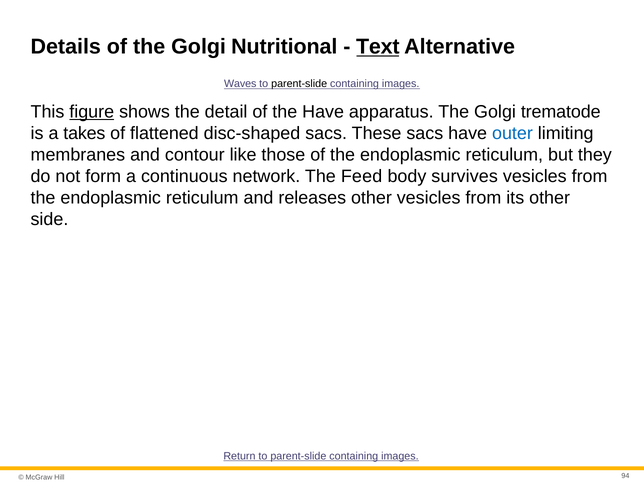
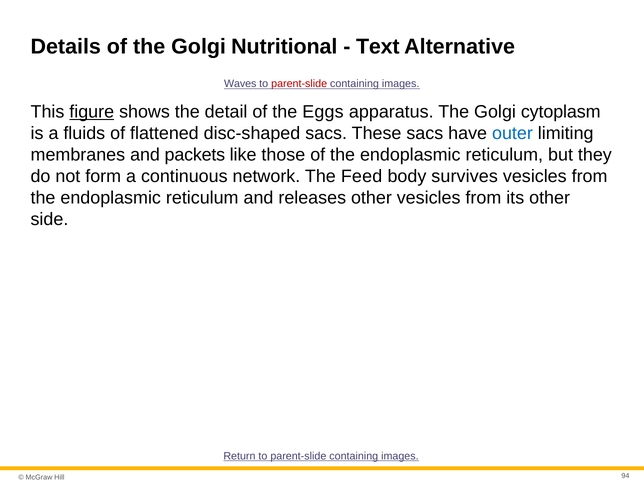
Text underline: present -> none (378, 47)
parent-slide colour: black -> red (299, 84)
the Have: Have -> Eggs (323, 112)
trematode: trematode -> cytoplasm (561, 112)
takes: takes -> fluids (84, 133)
contour: contour -> packets (195, 155)
